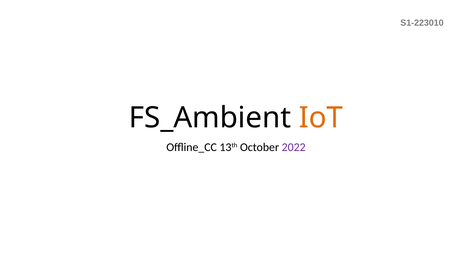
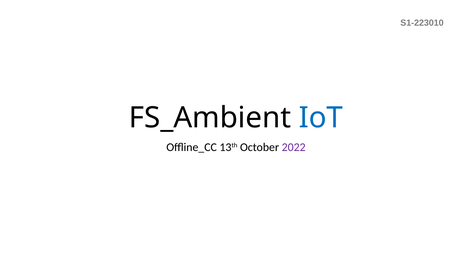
IoT colour: orange -> blue (321, 118)
